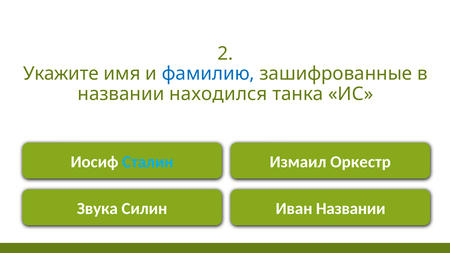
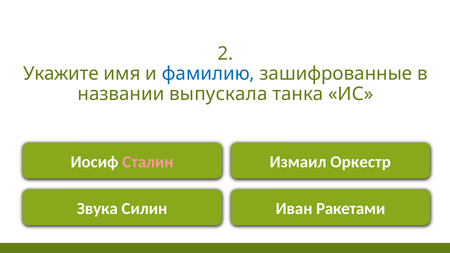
находился: находился -> выпускала (218, 94)
Сталин colour: light blue -> pink (148, 162)
Иван Названии: Названии -> Ракетами (351, 209)
